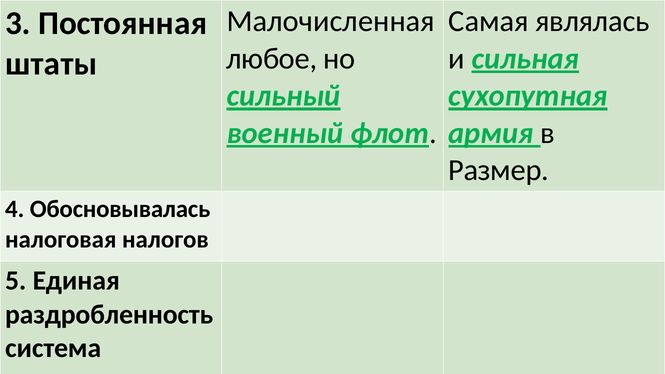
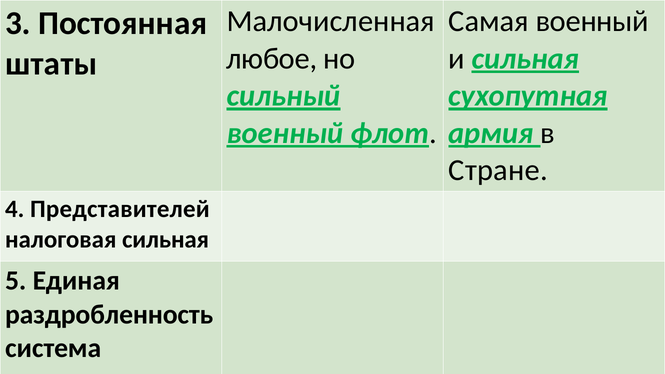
Самая являлась: являлась -> военный (592, 21)
Размер: Размер -> Стране (498, 170)
Обосновывалась: Обосновывалась -> Представителей (120, 209)
налоговая налогов: налогов -> сильная (165, 240)
